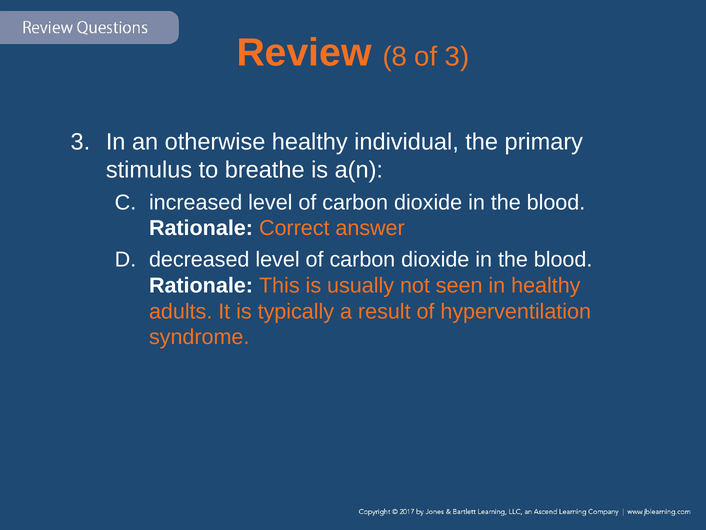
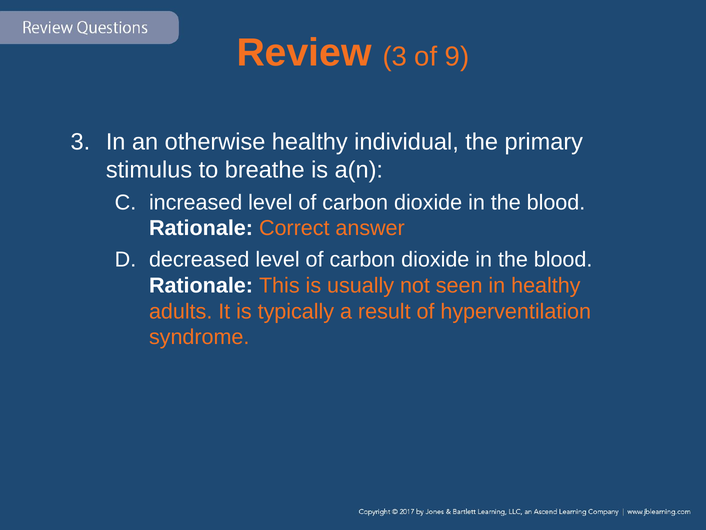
Review 8: 8 -> 3 (395, 57)
of 3: 3 -> 9 (457, 57)
